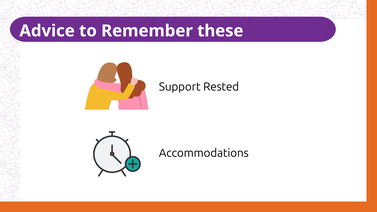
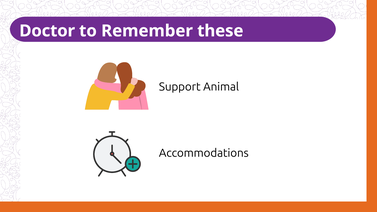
Advice: Advice -> Doctor (47, 31)
Rested: Rested -> Animal (221, 87)
